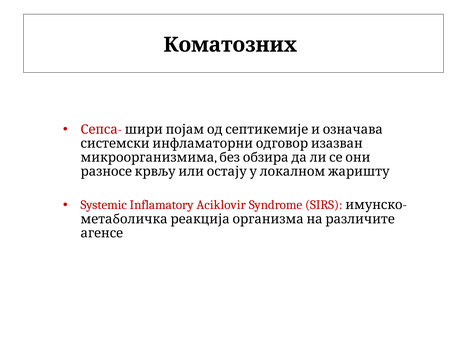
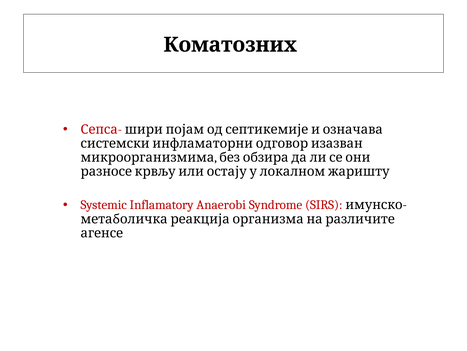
Aciklovir: Aciklovir -> Anaerobi (221, 205)
